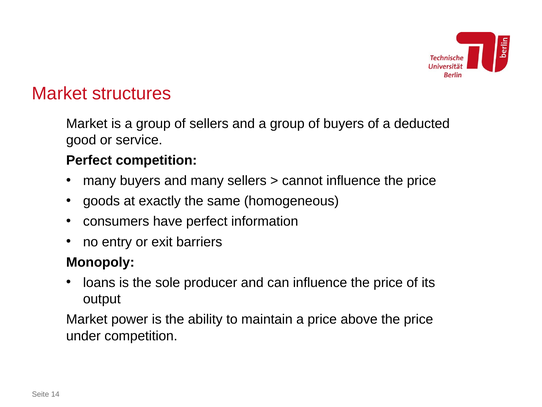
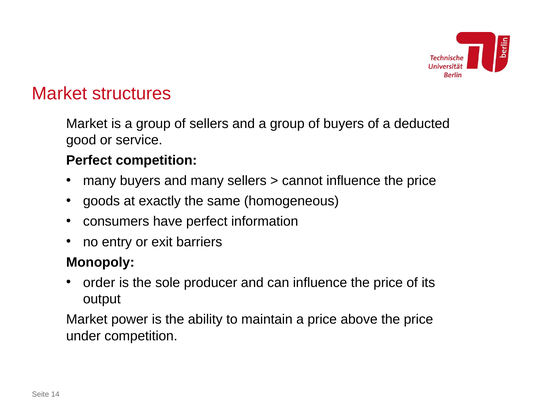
loans: loans -> order (99, 282)
